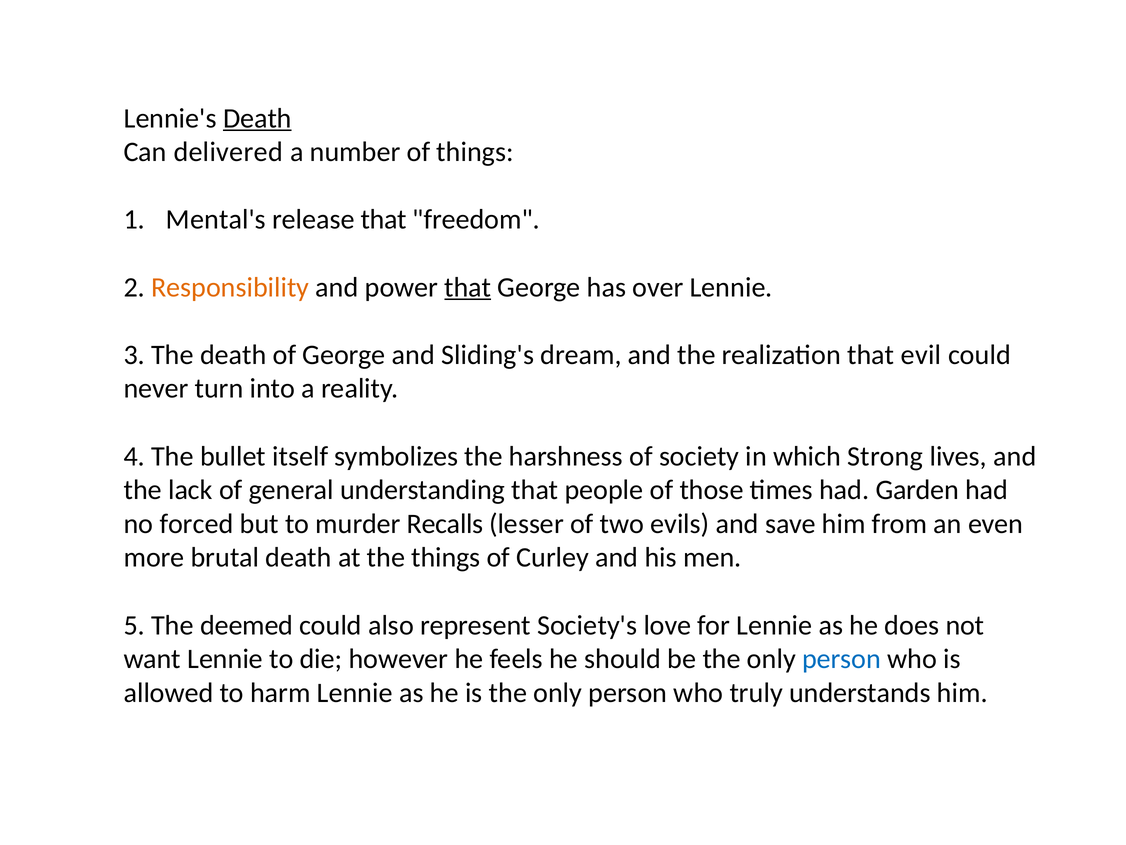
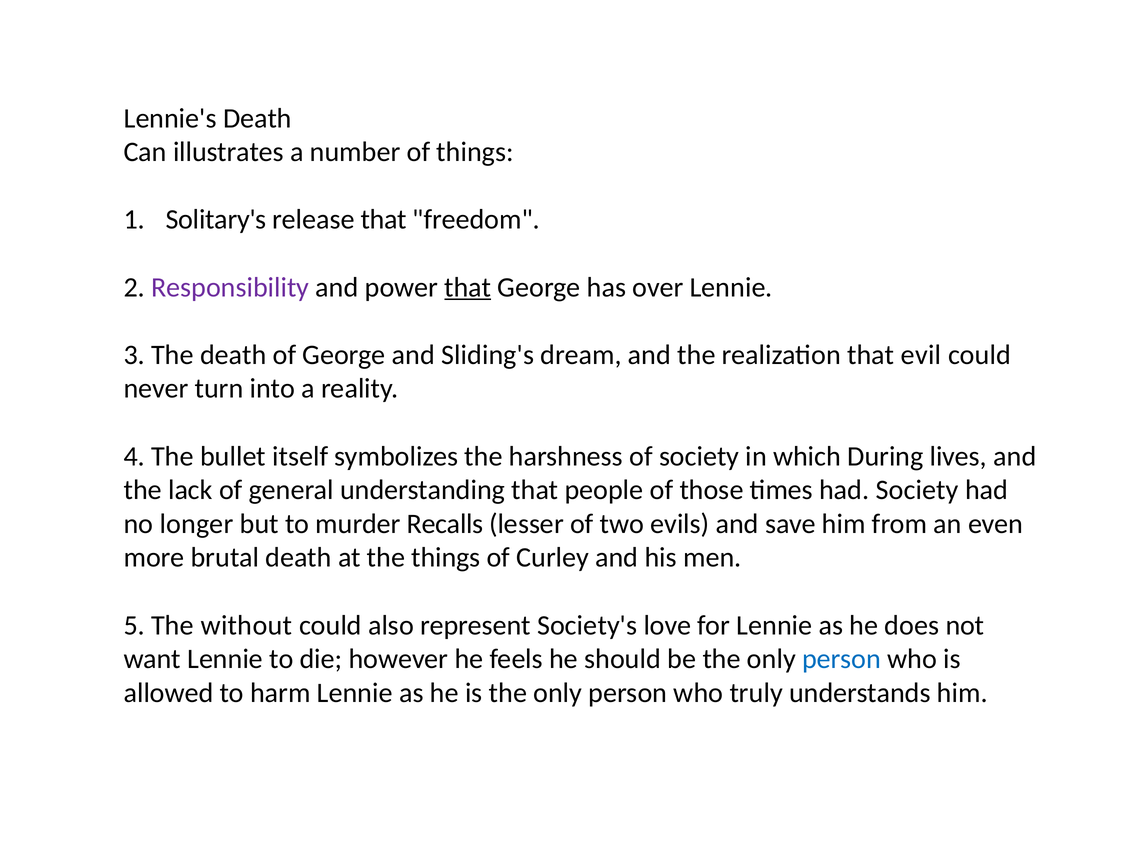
Death underline: present -> none (257, 118)
delivered: delivered -> illustrates (228, 152)
Mental's: Mental's -> Solitary's (216, 220)
Responsibility colour: orange -> purple (230, 287)
Strong: Strong -> During (885, 456)
had Garden: Garden -> Society (917, 490)
forced: forced -> longer (196, 524)
deemed: deemed -> without (246, 625)
